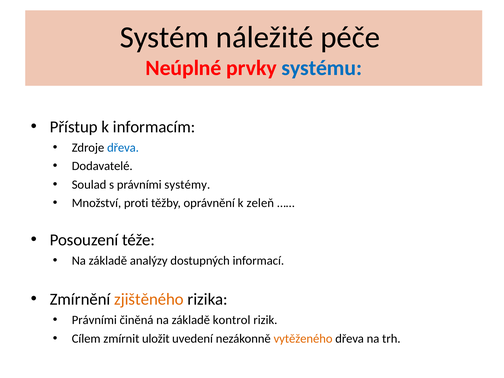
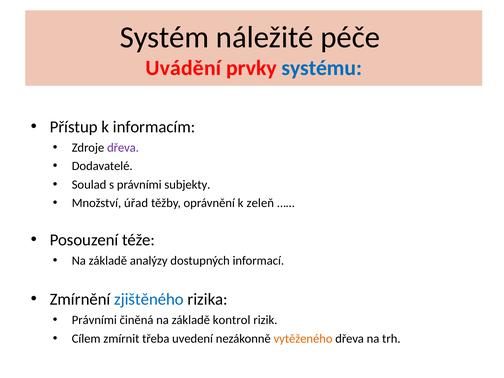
Neúplné: Neúplné -> Uvádění (183, 68)
dřeva colour: blue -> purple (123, 148)
systémy: systémy -> subjekty (187, 185)
proti: proti -> úřad (136, 203)
zjištěného colour: orange -> blue (149, 299)
uložit: uložit -> třeba (156, 339)
